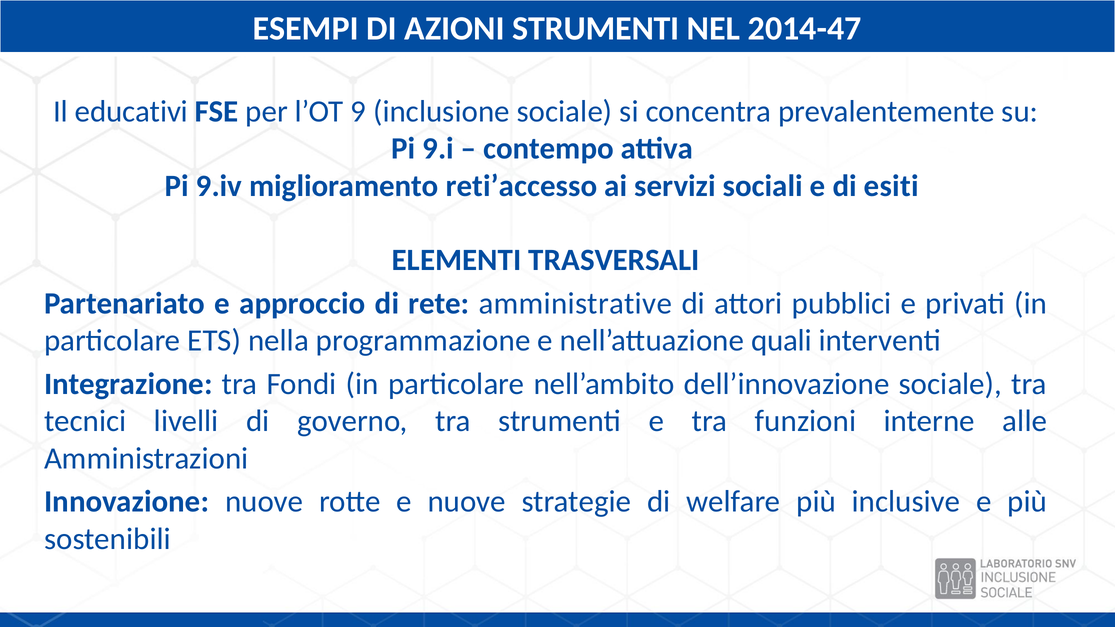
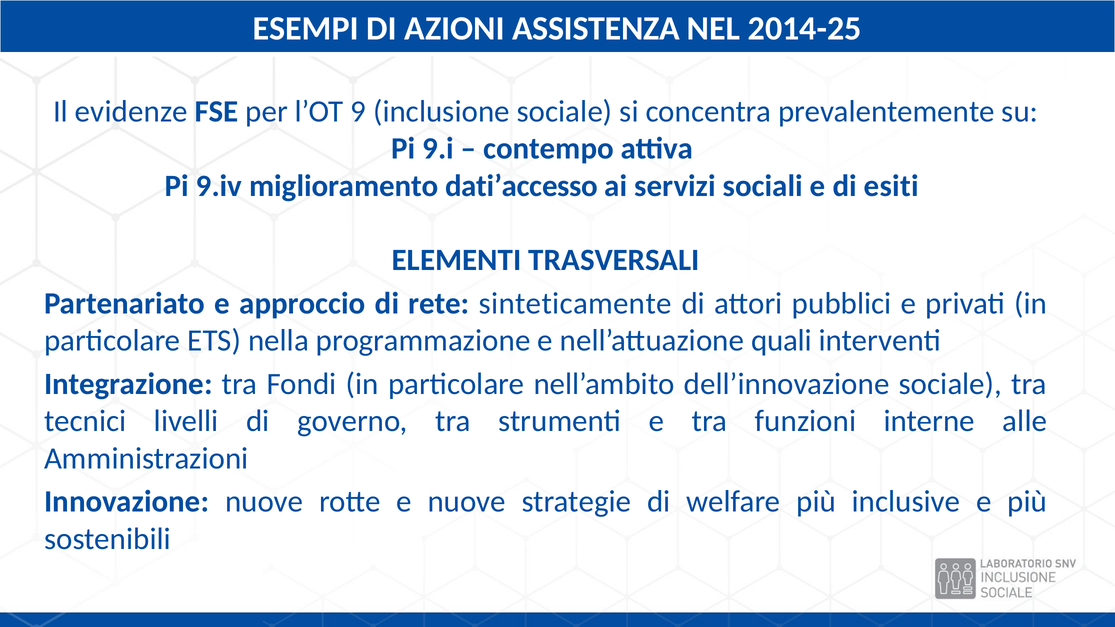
AZIONI STRUMENTI: STRUMENTI -> ASSISTENZA (596, 28)
2014-47: 2014-47 -> 2014-25 (805, 28)
educativi: educativi -> evidenze (131, 112)
reti’accesso: reti’accesso -> dati’accesso (522, 186)
amministrative: amministrative -> sinteticamente (575, 304)
